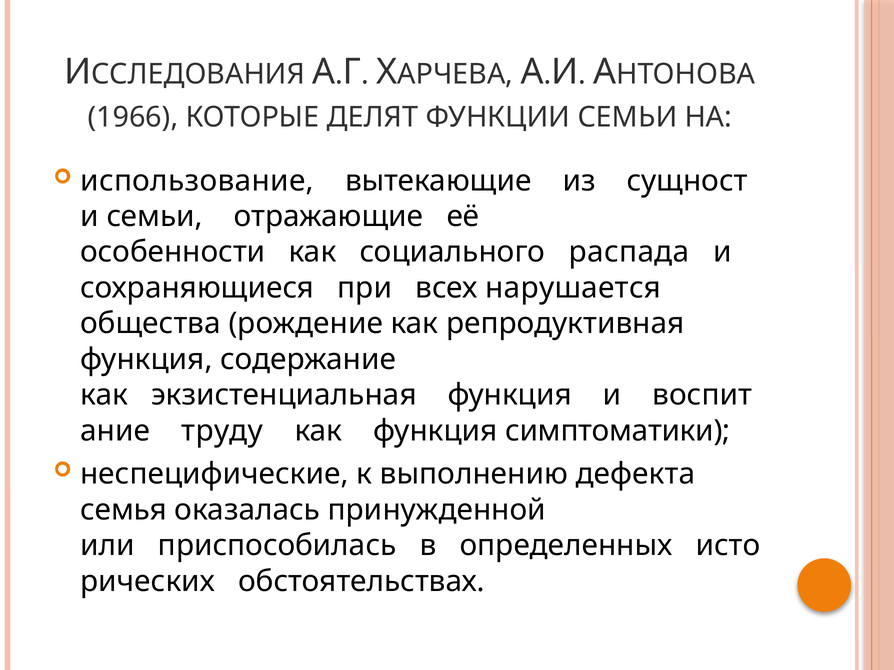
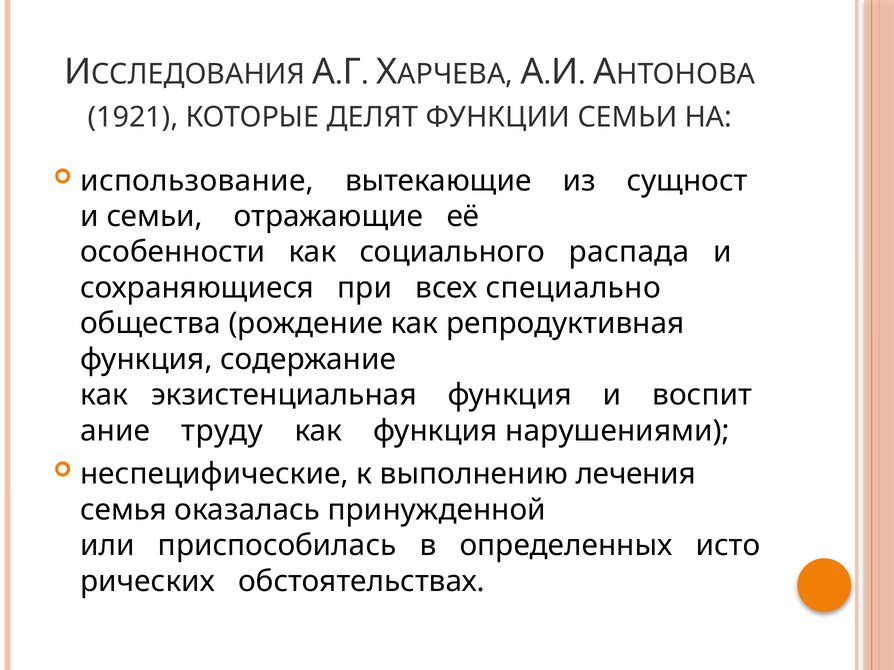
1966: 1966 -> 1921 (133, 117)
нарушается: нарушается -> специально (573, 288)
симптоматики: симптоматики -> нарушениями (618, 431)
дефекта: дефекта -> лечения (636, 474)
